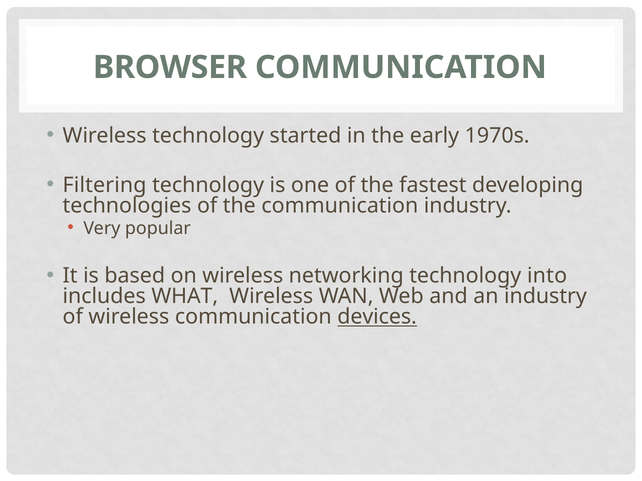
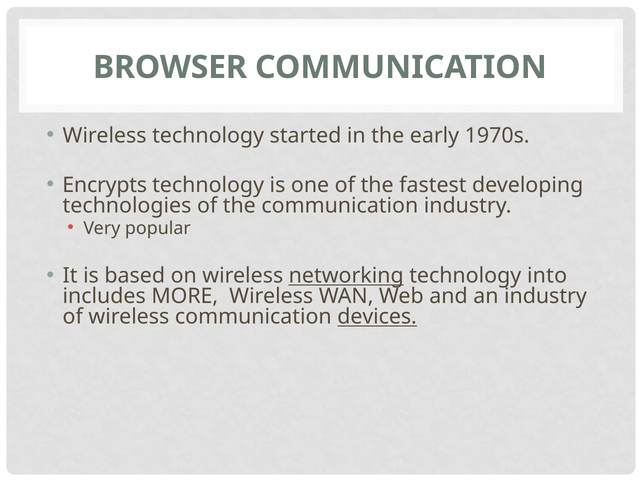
Filtering: Filtering -> Encrypts (105, 185)
networking underline: none -> present (346, 276)
WHAT: WHAT -> MORE (185, 297)
